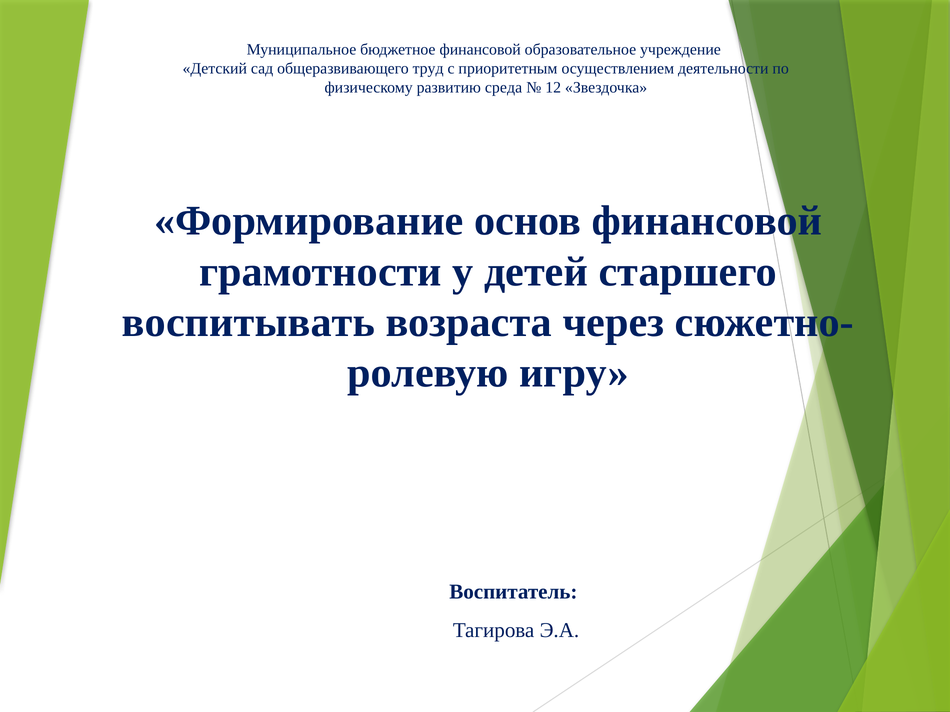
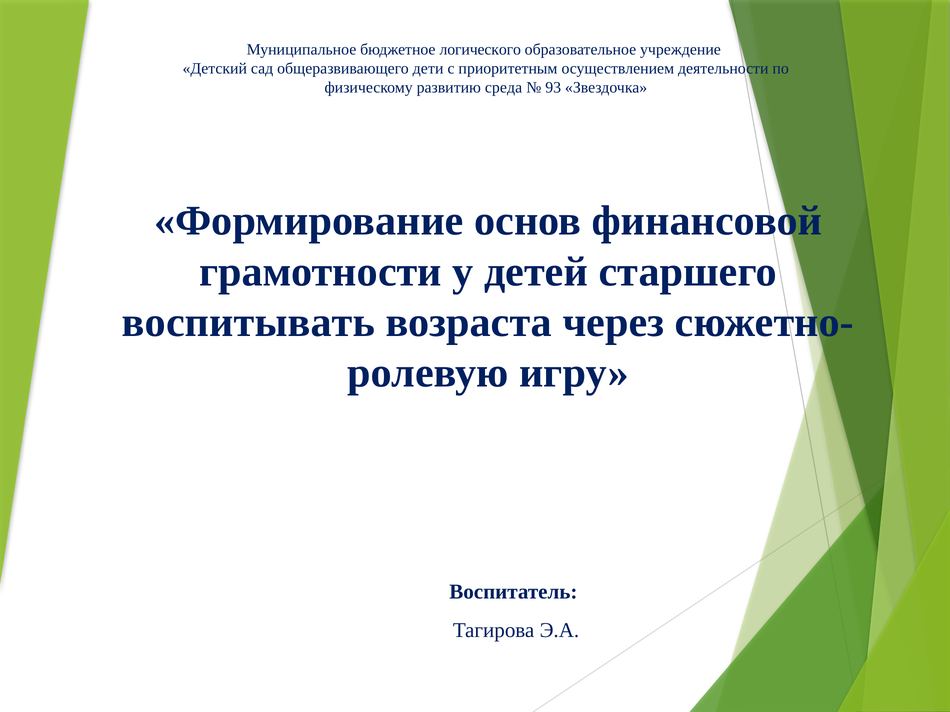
бюджетное финансовой: финансовой -> логического (480, 50)
труд: труд -> дети (428, 69)
12: 12 -> 93 (553, 88)
